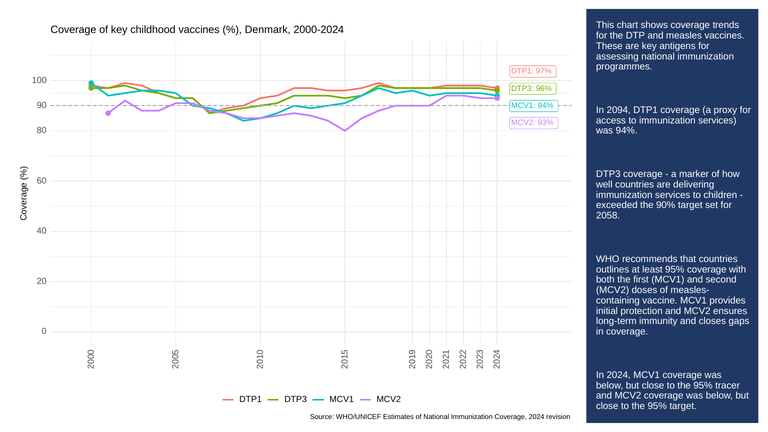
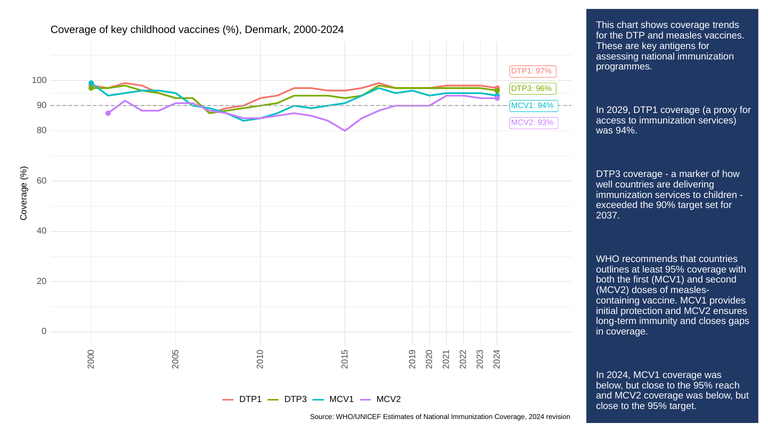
2094: 2094 -> 2029 (619, 110)
2058: 2058 -> 2037 (608, 216)
tracer: tracer -> reach (728, 385)
